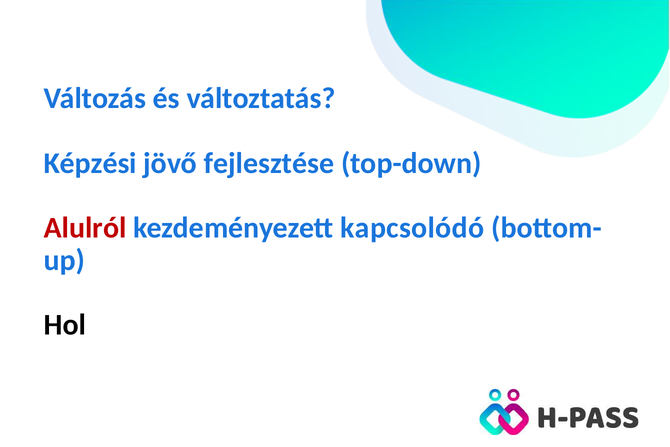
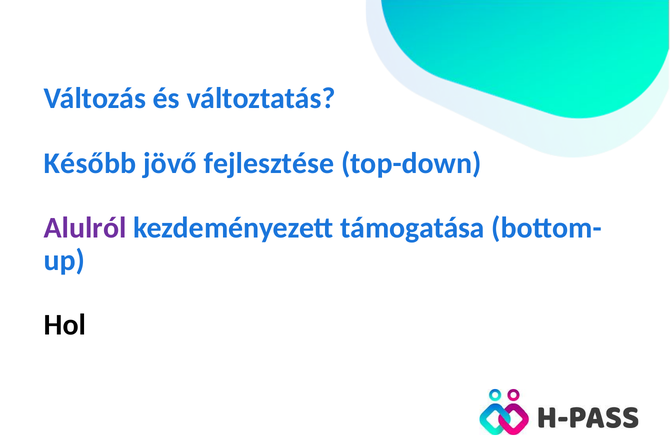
Képzési: Képzési -> Később (90, 163)
Alulról colour: red -> purple (85, 228)
kapcsolódó: kapcsolódó -> támogatása (413, 228)
